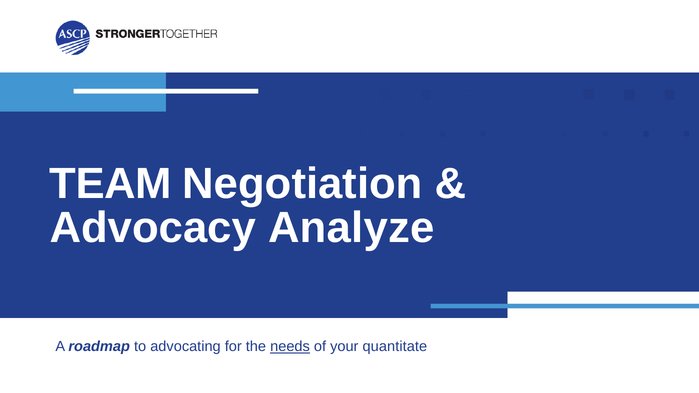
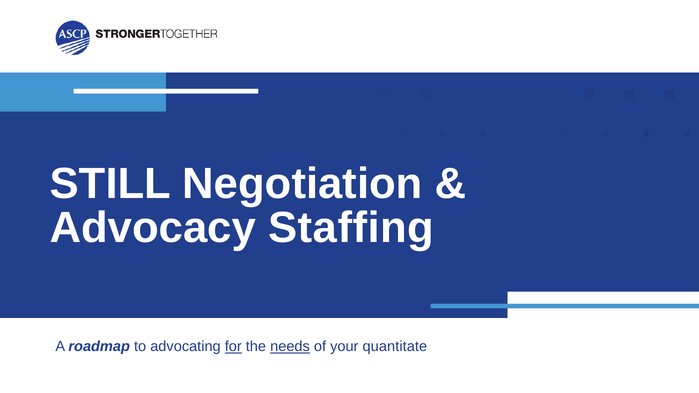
TEAM: TEAM -> STILL (110, 184)
Analyze: Analyze -> Staffing (351, 228)
for underline: none -> present (233, 347)
